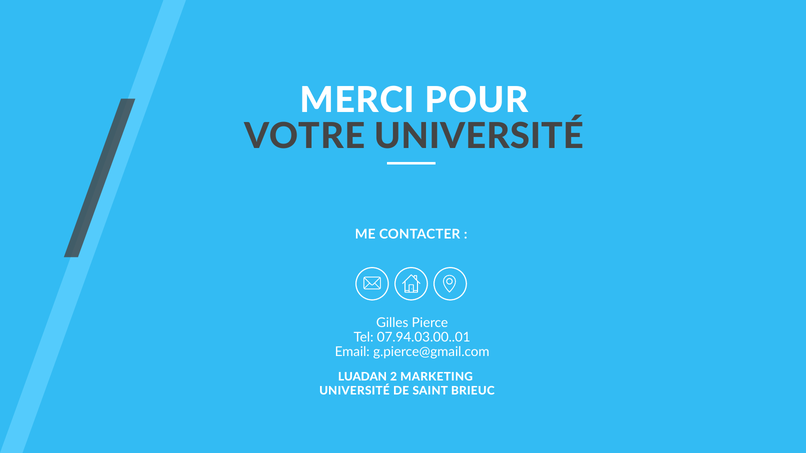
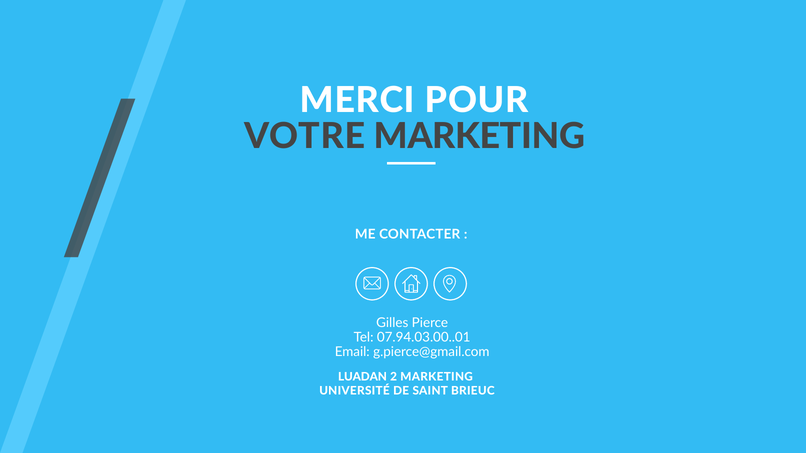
VOTRE UNIVERSITÉ: UNIVERSITÉ -> MARKETING (479, 136)
